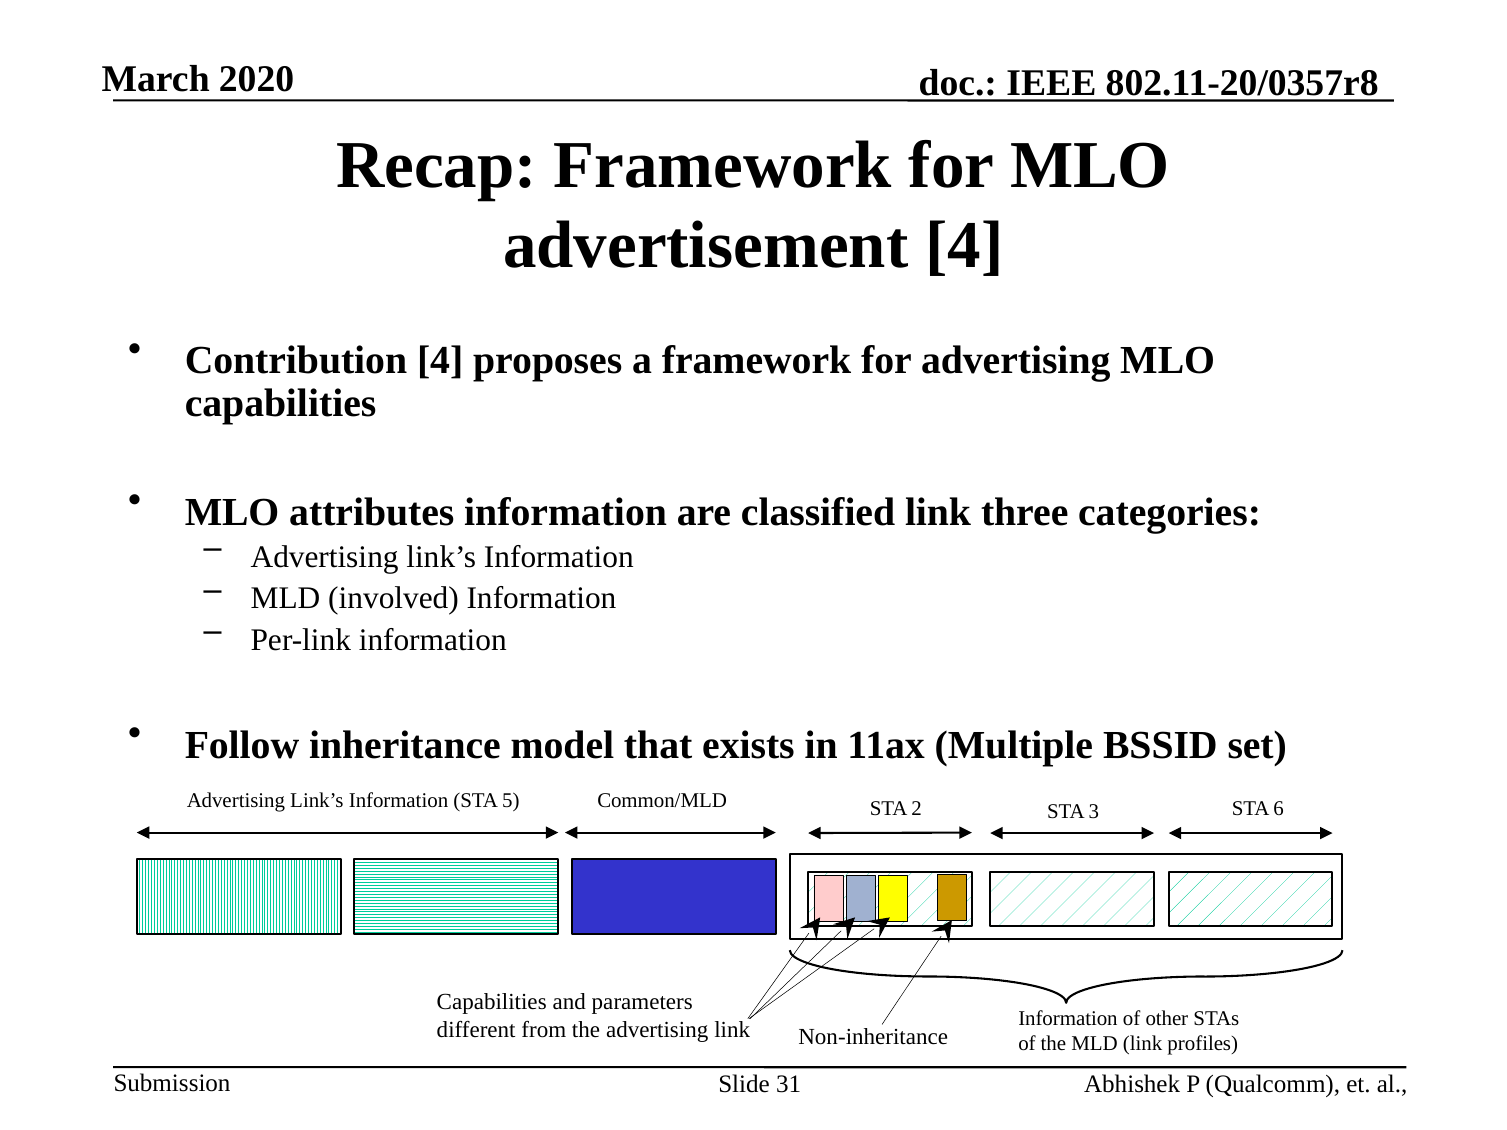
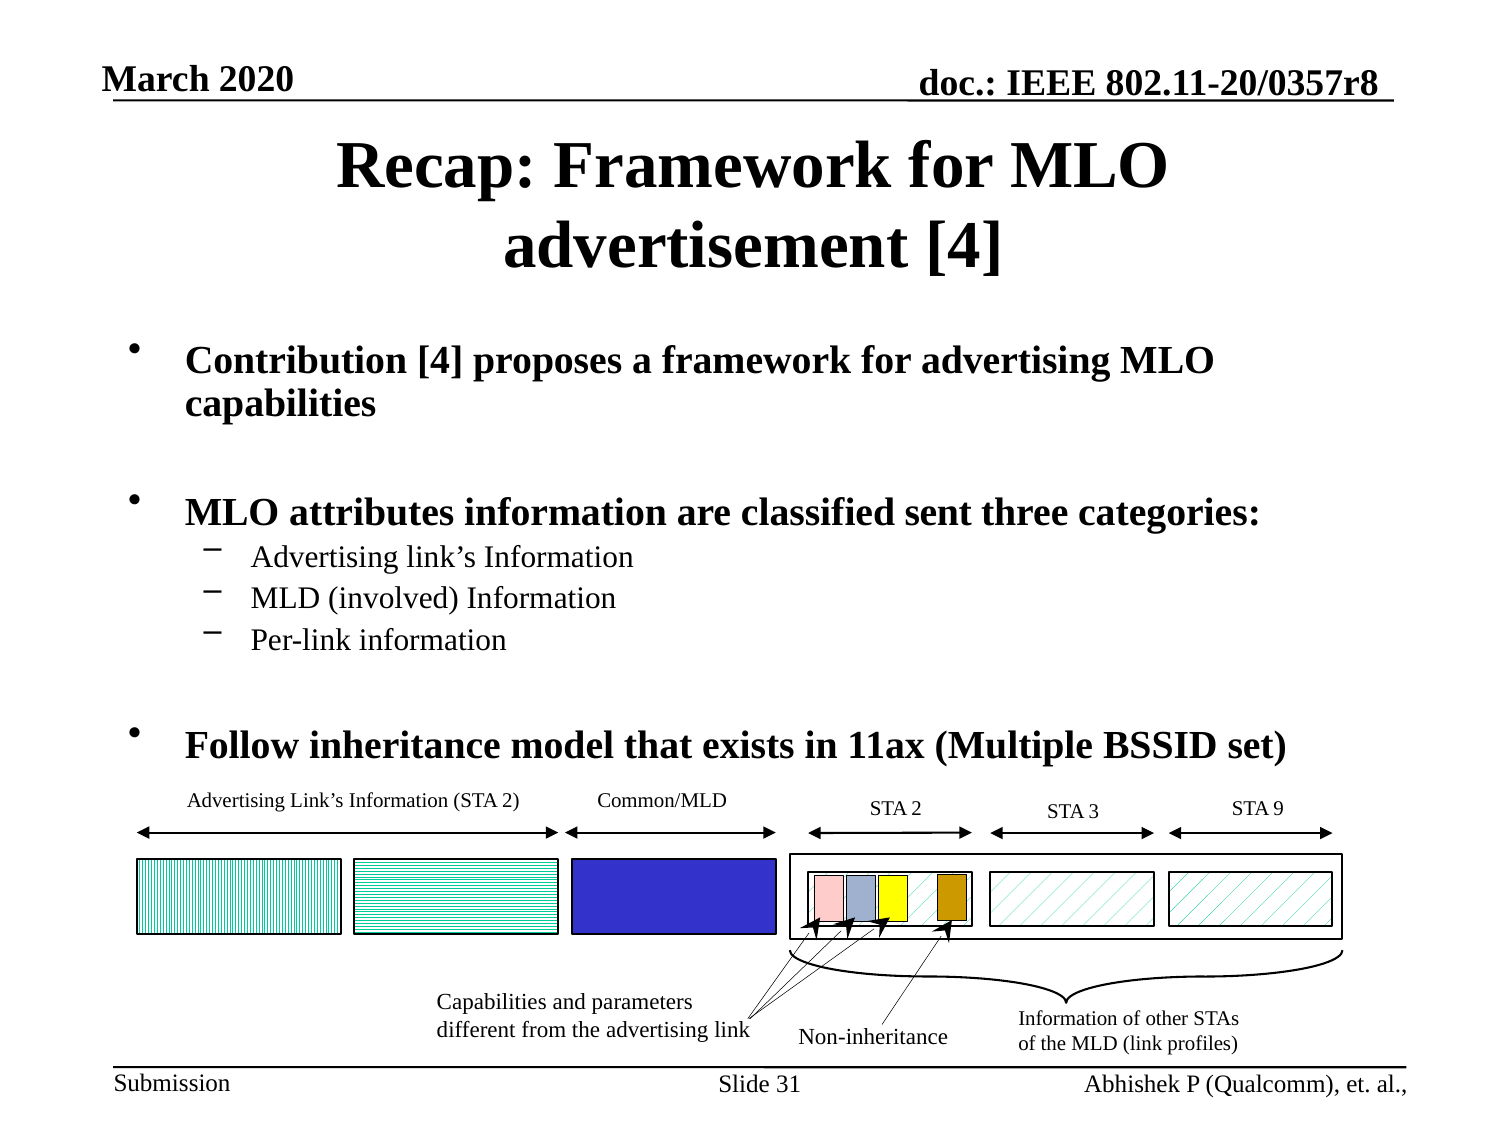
classified link: link -> sent (938, 512)
Information STA 5: 5 -> 2 (511, 801)
6: 6 -> 9 (1279, 809)
